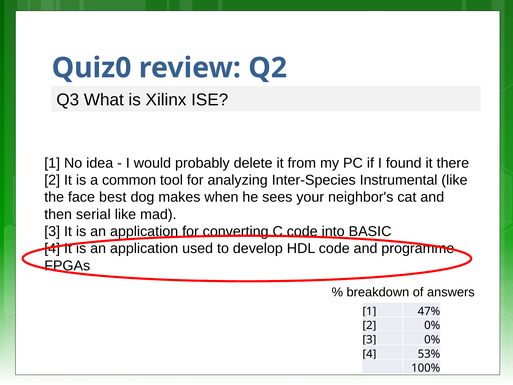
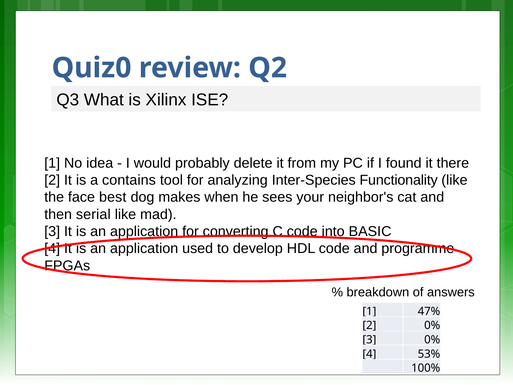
common: common -> contains (129, 180)
Instrumental: Instrumental -> Functionality (399, 180)
